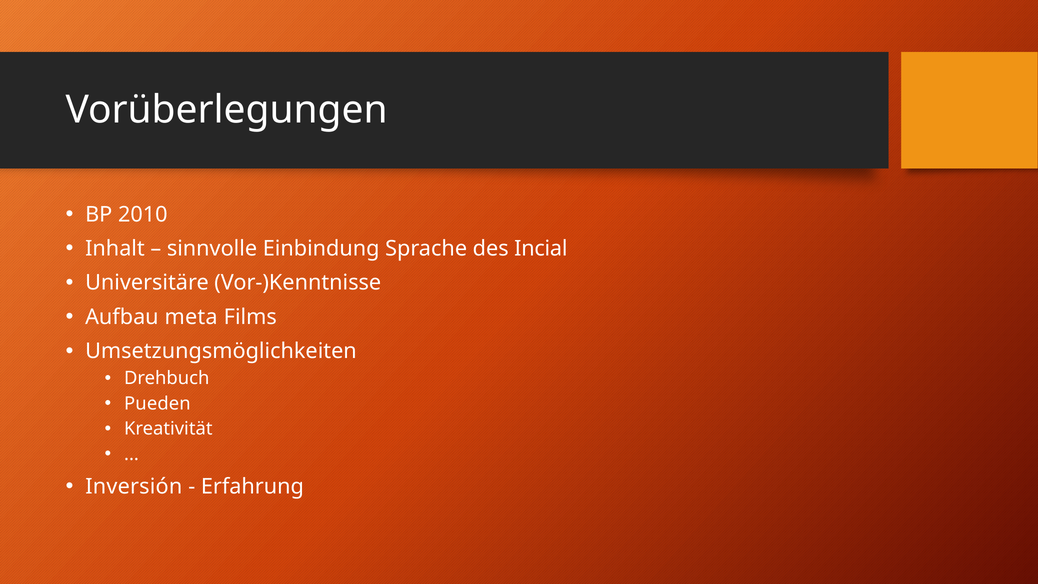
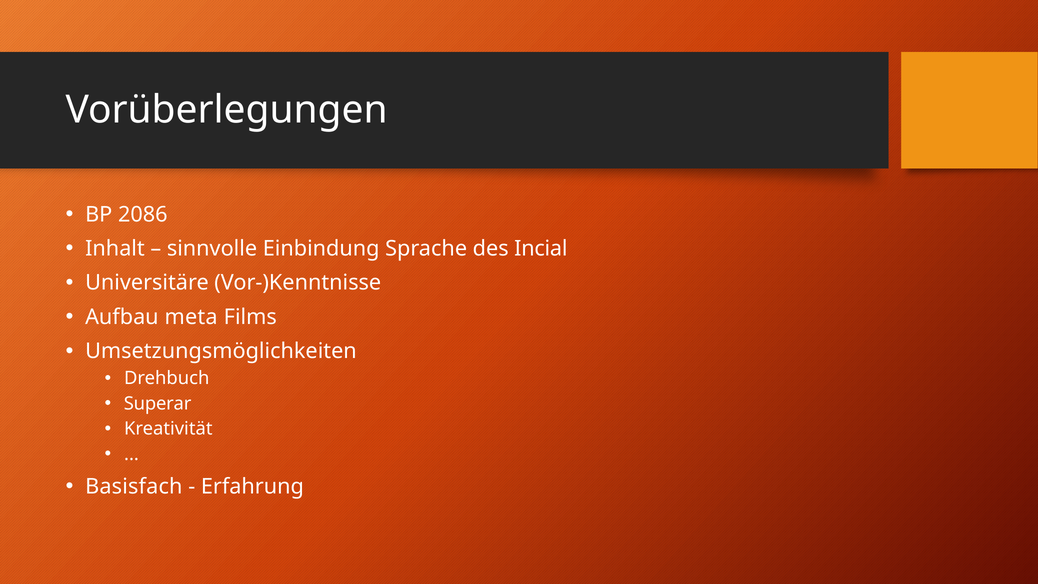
2010: 2010 -> 2086 (143, 214)
Pueden: Pueden -> Superar (158, 403)
Inversión: Inversión -> Basisfach (134, 486)
